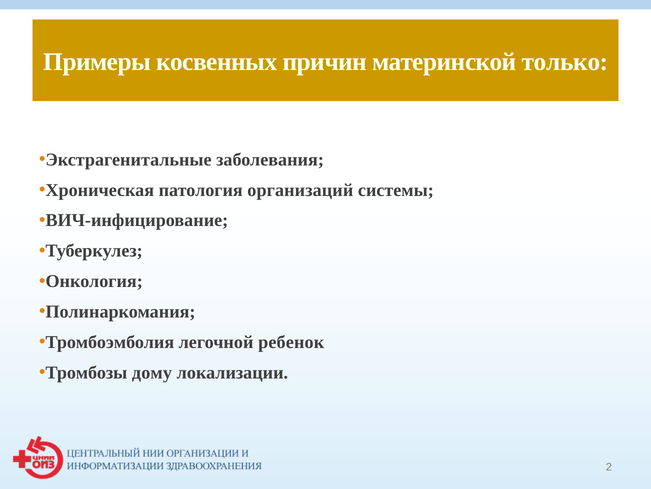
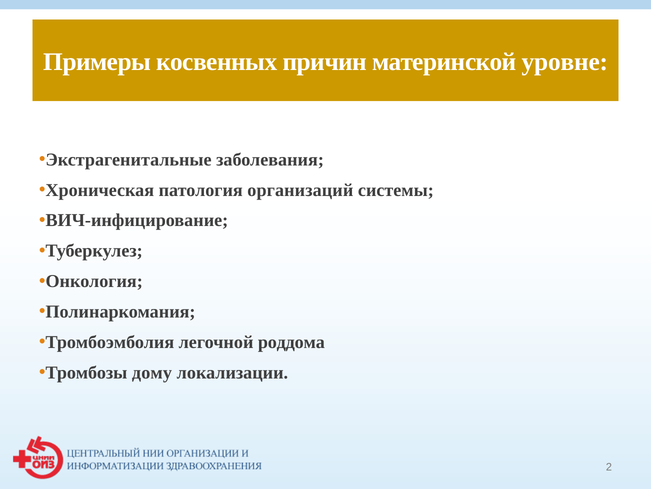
только: только -> уровне (565, 62)
ребенок: ребенок -> роддома (291, 342)
